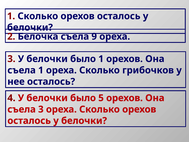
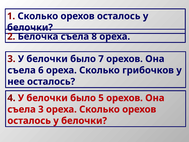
9: 9 -> 8 (94, 36)
было 1: 1 -> 7 (101, 59)
съела 1: 1 -> 6 (41, 70)
